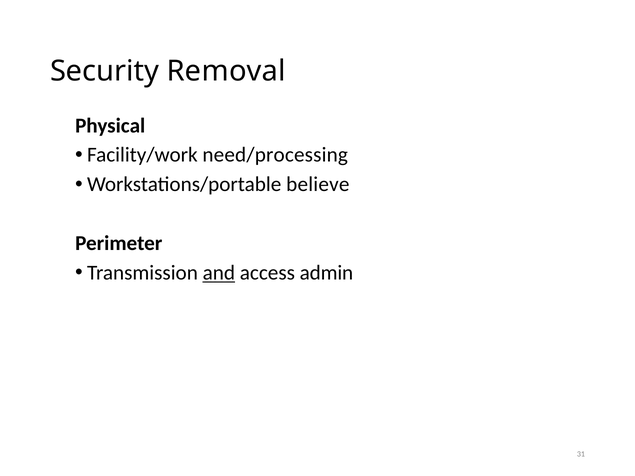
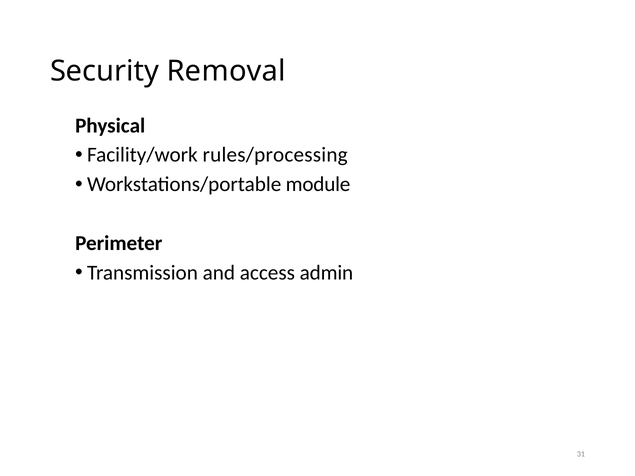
need/processing: need/processing -> rules/processing (275, 155)
believe: believe -> module (318, 185)
and underline: present -> none (219, 273)
